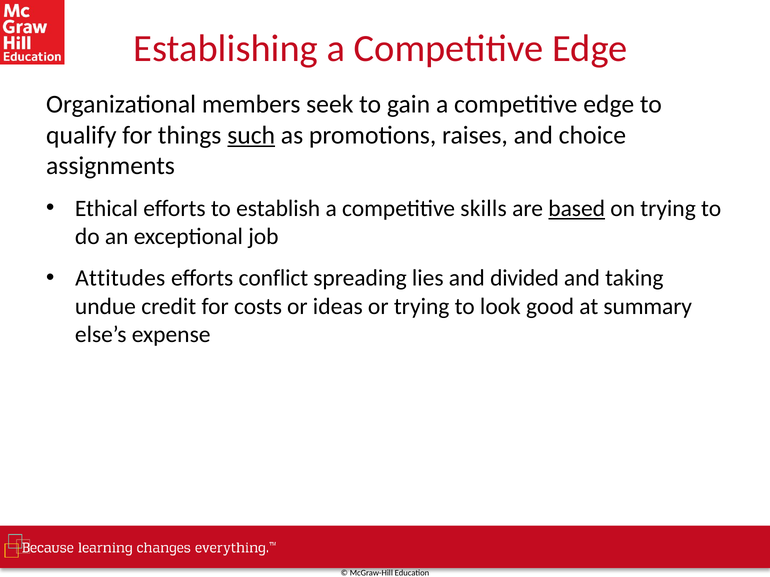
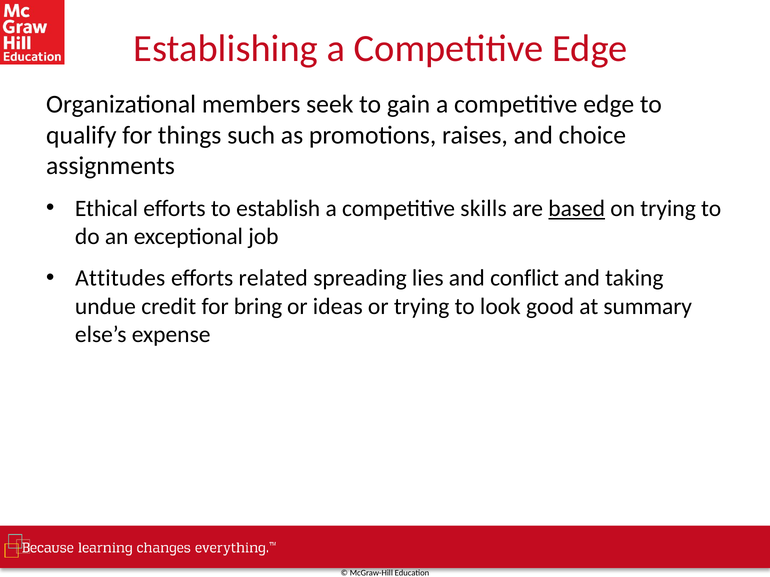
such underline: present -> none (251, 135)
conflict: conflict -> related (273, 278)
divided: divided -> conflict (525, 278)
costs: costs -> bring (258, 307)
